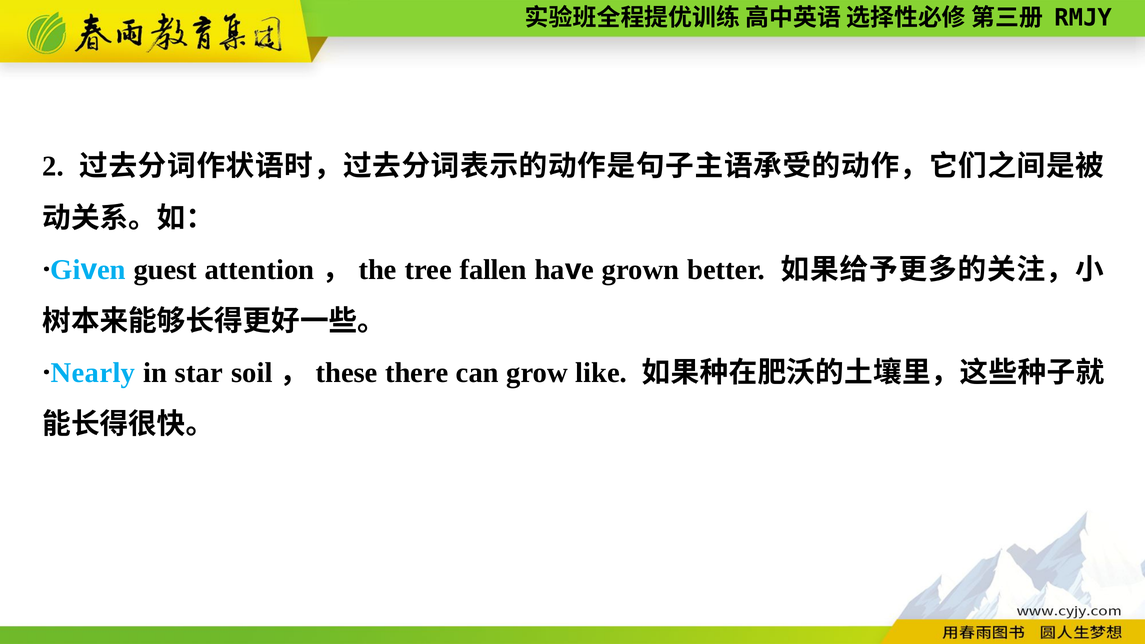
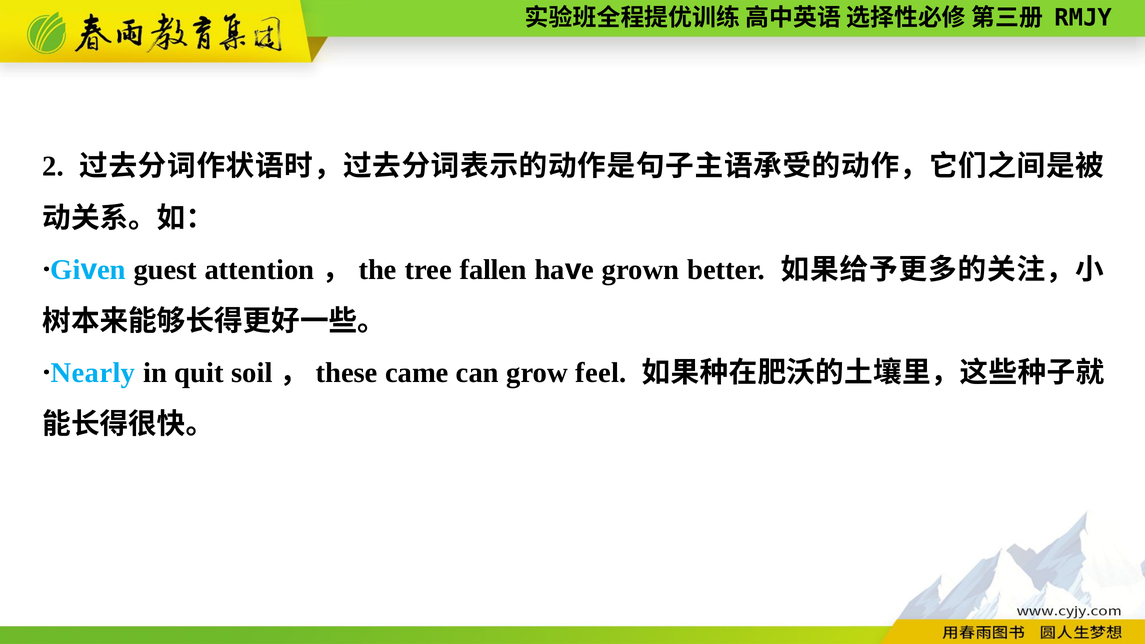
star: star -> quit (199, 373)
there: there -> came (417, 373)
like: like -> feel (601, 373)
